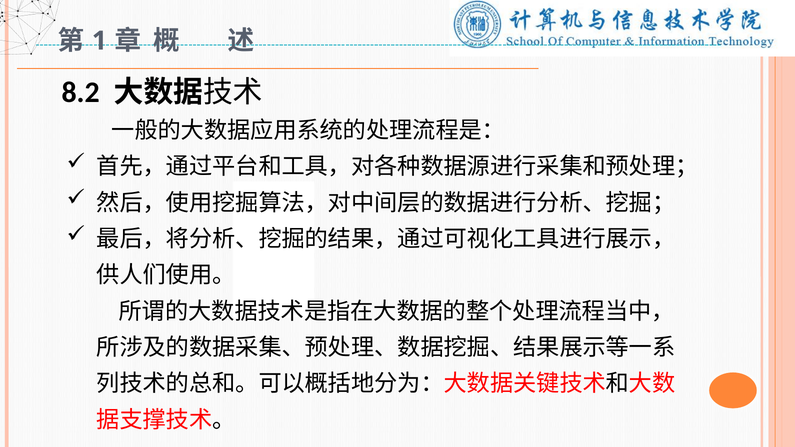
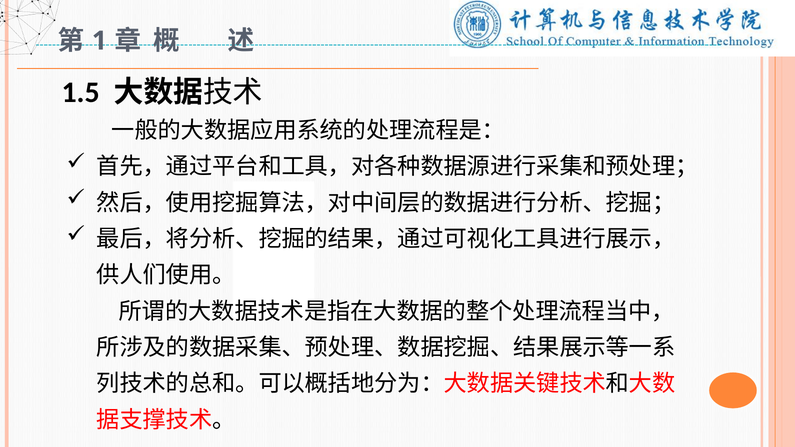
8.2: 8.2 -> 1.5 (81, 92)
